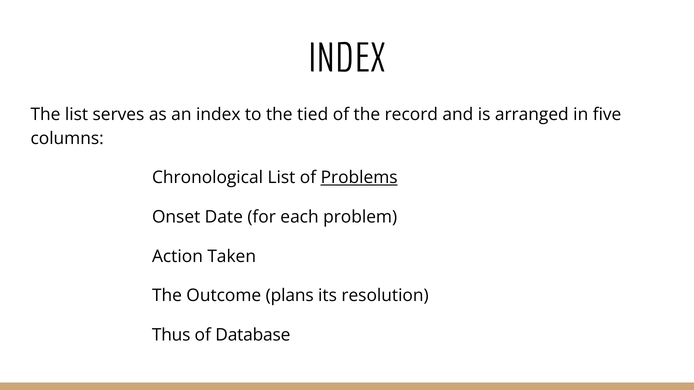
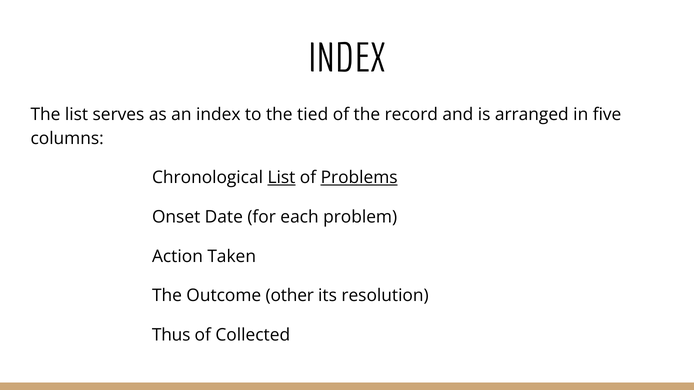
List underline: none -> present (281, 178)
plans: plans -> other (290, 296)
Database: Database -> Collected (253, 335)
